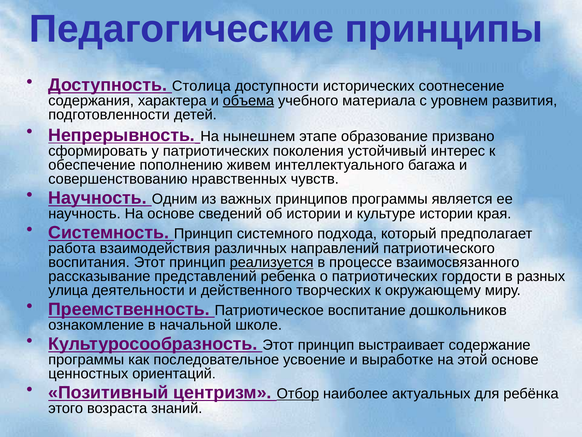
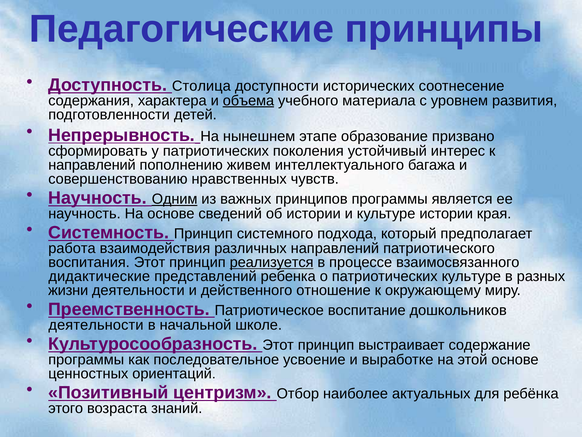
обеспечение: обеспечение -> направлений (92, 165)
Одним underline: none -> present (175, 199)
рассказывание: рассказывание -> дидактические (99, 276)
патриотических гордости: гордости -> культуре (471, 276)
улица: улица -> жизни (68, 290)
творческих: творческих -> отношение (334, 290)
ознакомление: ознакомление -> деятельности (96, 325)
Отбор underline: present -> none (298, 393)
